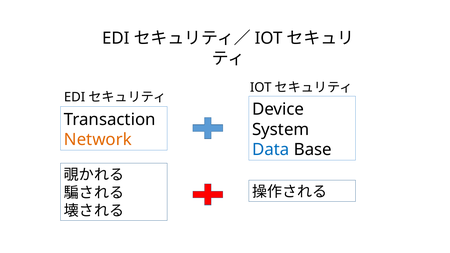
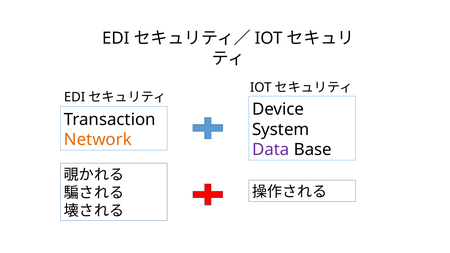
Data colour: blue -> purple (271, 150)
